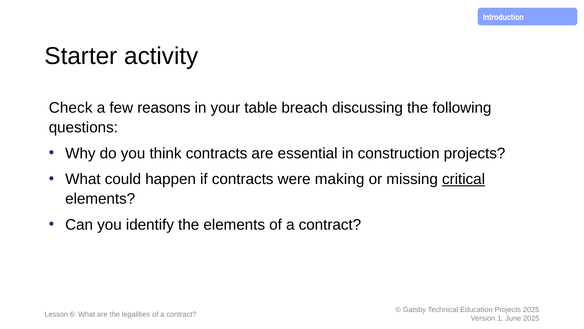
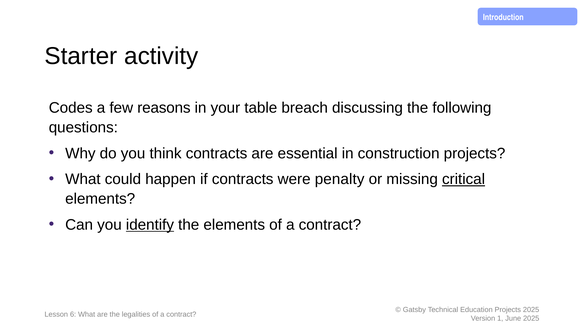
Check: Check -> Codes (71, 108)
making: making -> penalty (340, 179)
identify underline: none -> present (150, 224)
